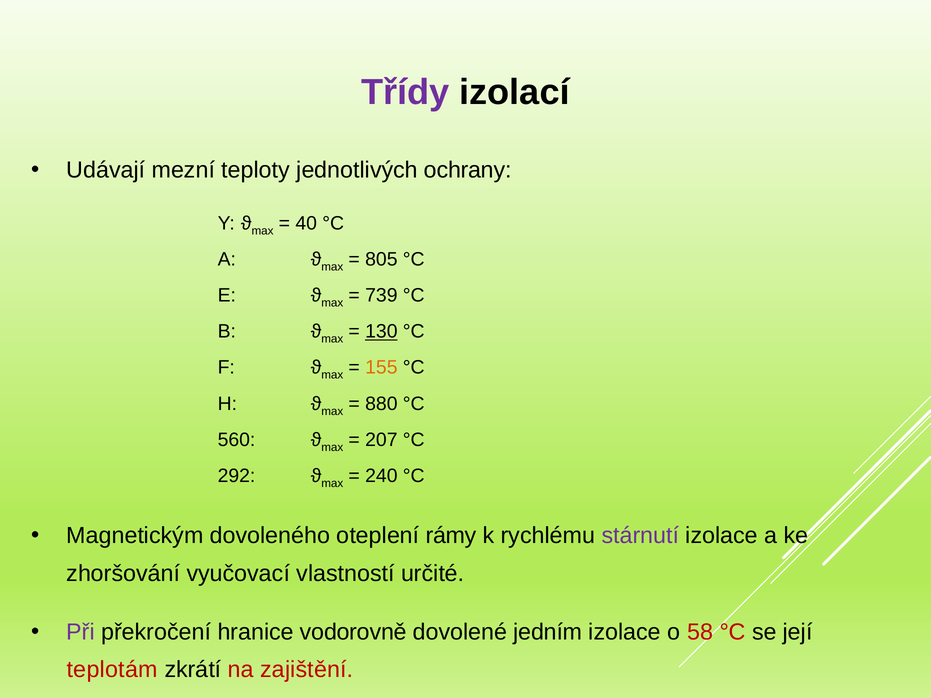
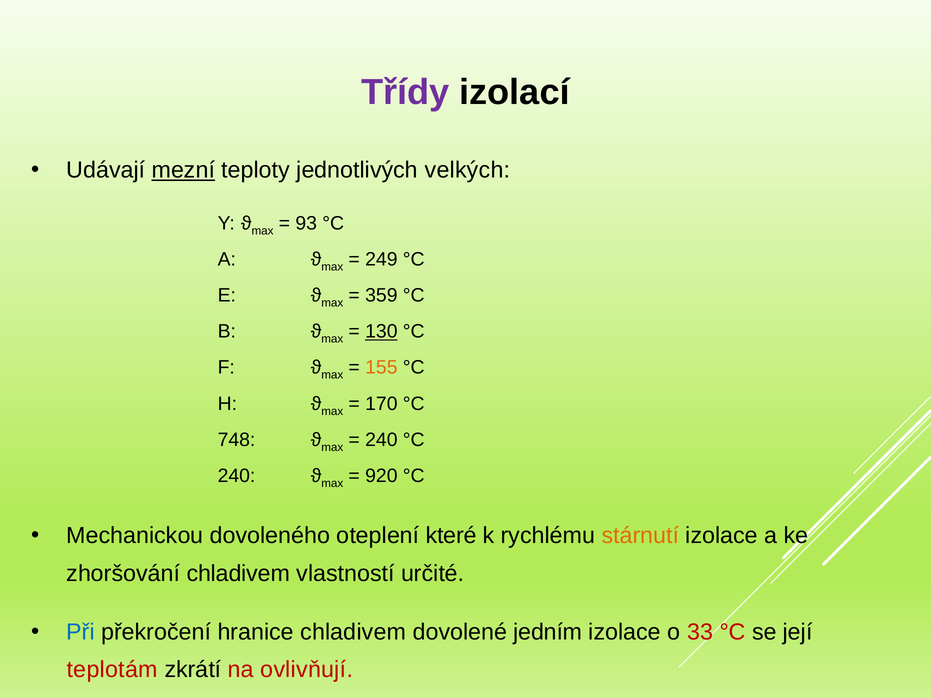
mezní underline: none -> present (183, 170)
ochrany: ochrany -> velkých (467, 170)
40: 40 -> 93 (306, 223)
805: 805 -> 249 (381, 259)
739: 739 -> 359 (381, 296)
880: 880 -> 170 (381, 404)
560: 560 -> 748 (237, 440)
207: 207 -> 240 (381, 440)
292: 292 -> 240 (237, 476)
240: 240 -> 920 (381, 476)
Magnetickým: Magnetickým -> Mechanickou (135, 536)
rámy: rámy -> které (451, 536)
stárnutí colour: purple -> orange (640, 536)
zhoršování vyučovací: vyučovací -> chladivem (238, 574)
Při colour: purple -> blue (81, 632)
hranice vodorovně: vodorovně -> chladivem (353, 632)
58: 58 -> 33 (700, 632)
zajištění: zajištění -> ovlivňují (307, 670)
